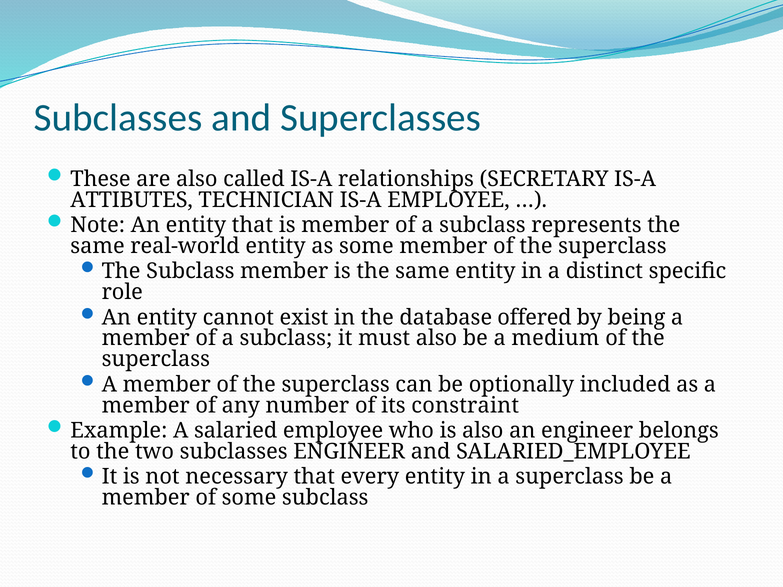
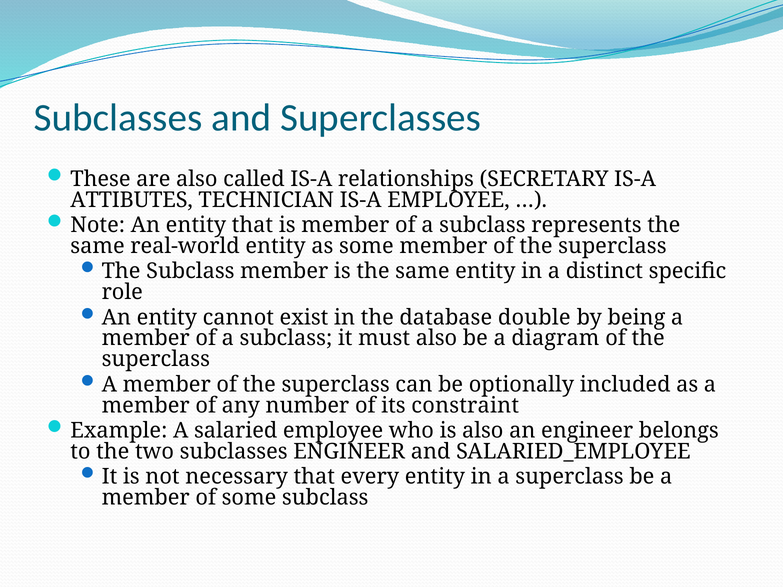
offered: offered -> double (534, 318)
medium: medium -> diagram (555, 338)
